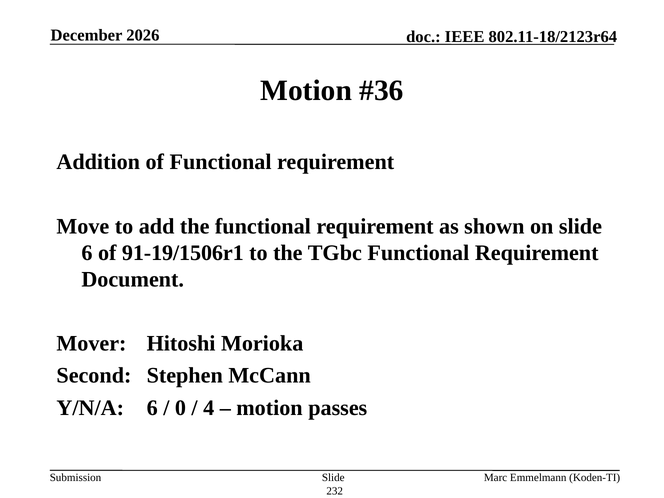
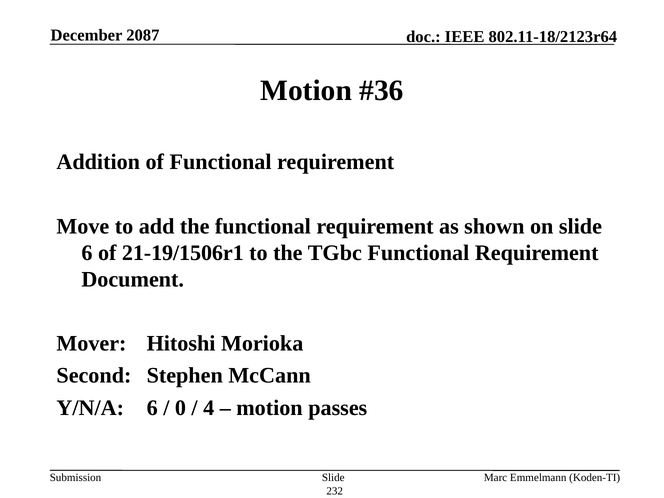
2026: 2026 -> 2087 (143, 35)
91-19/1506r1: 91-19/1506r1 -> 21-19/1506r1 (183, 253)
